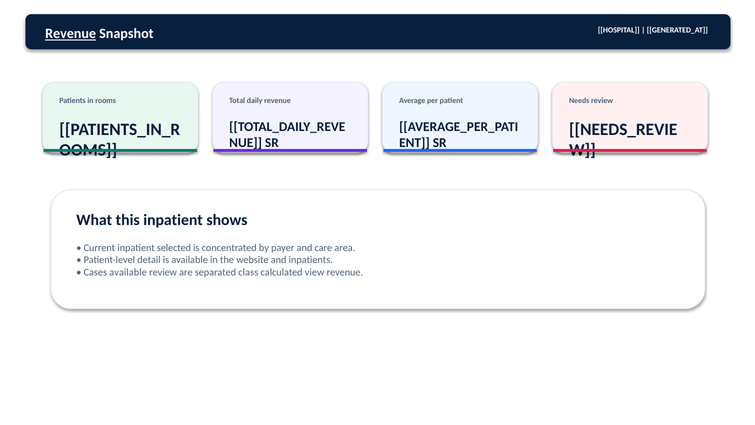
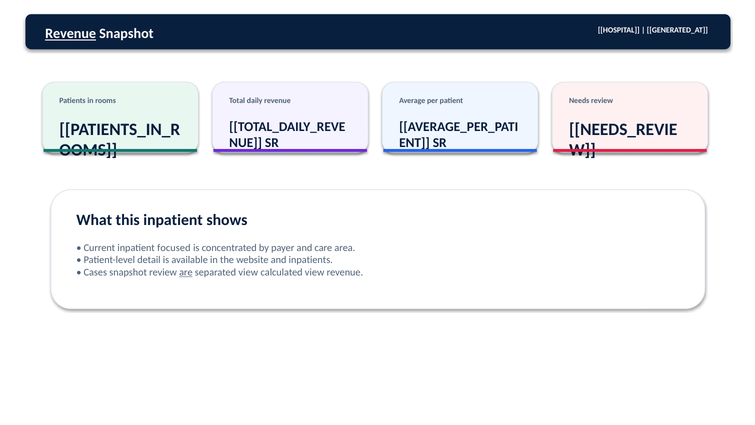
selected: selected -> focused (174, 247)
Cases available: available -> snapshot (128, 272)
are underline: none -> present (186, 272)
separated class: class -> view (248, 272)
